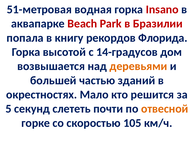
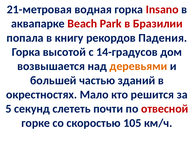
51-метровая: 51-метровая -> 21-метровая (39, 9)
Флорида: Флорида -> Падения (163, 38)
отвесной colour: orange -> red (165, 109)
